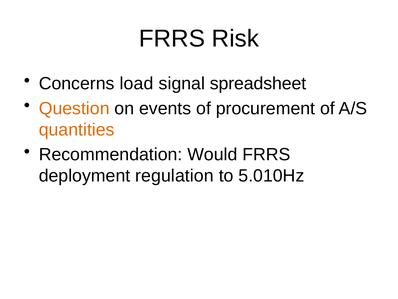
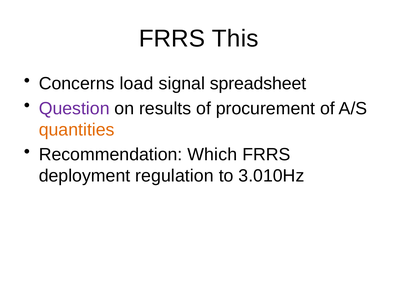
Risk: Risk -> This (235, 39)
Question colour: orange -> purple (74, 108)
events: events -> results (165, 108)
Would: Would -> Which (212, 154)
5.010Hz: 5.010Hz -> 3.010Hz (271, 176)
